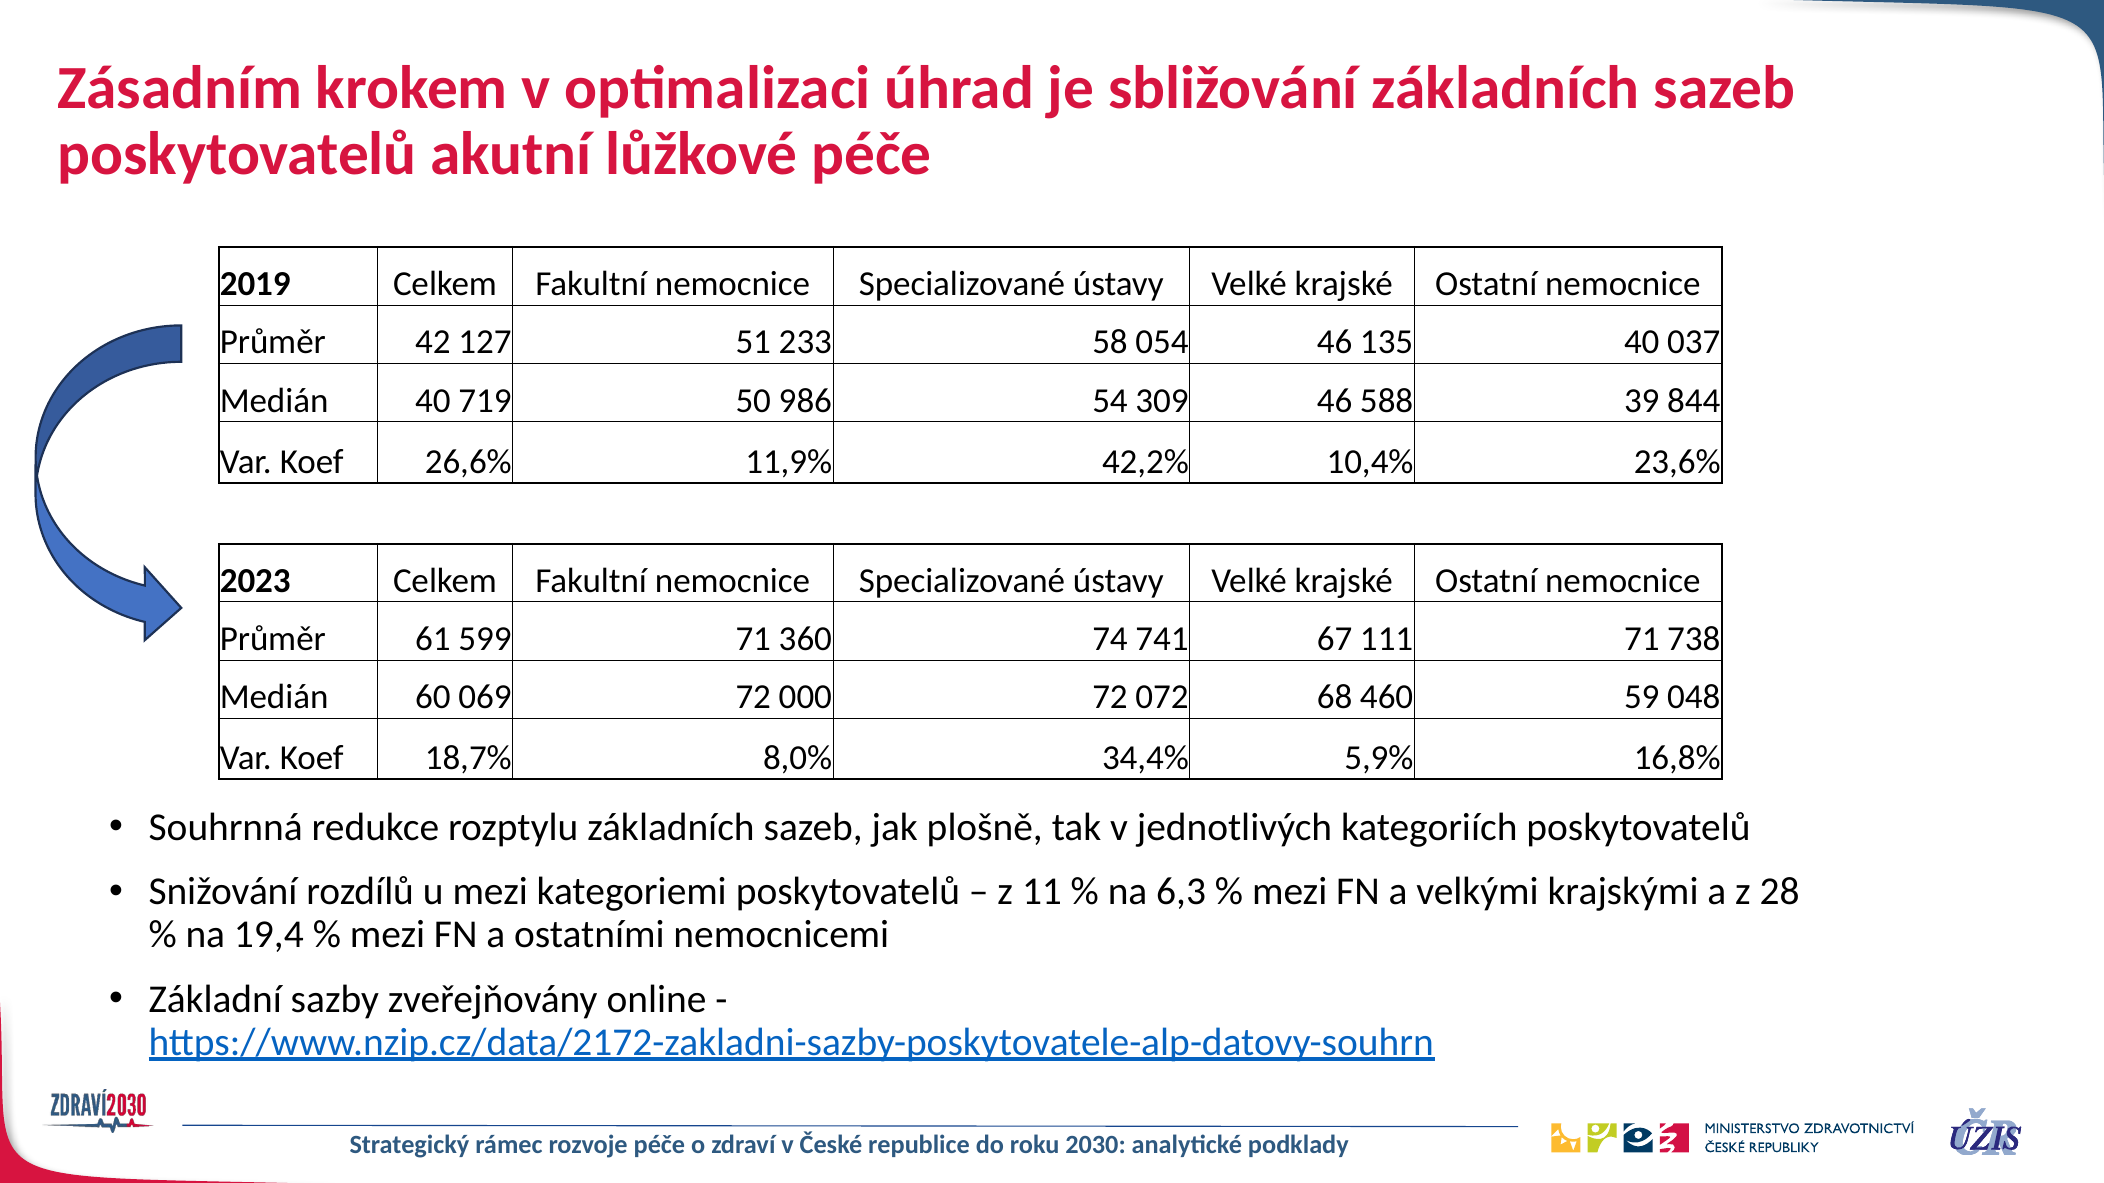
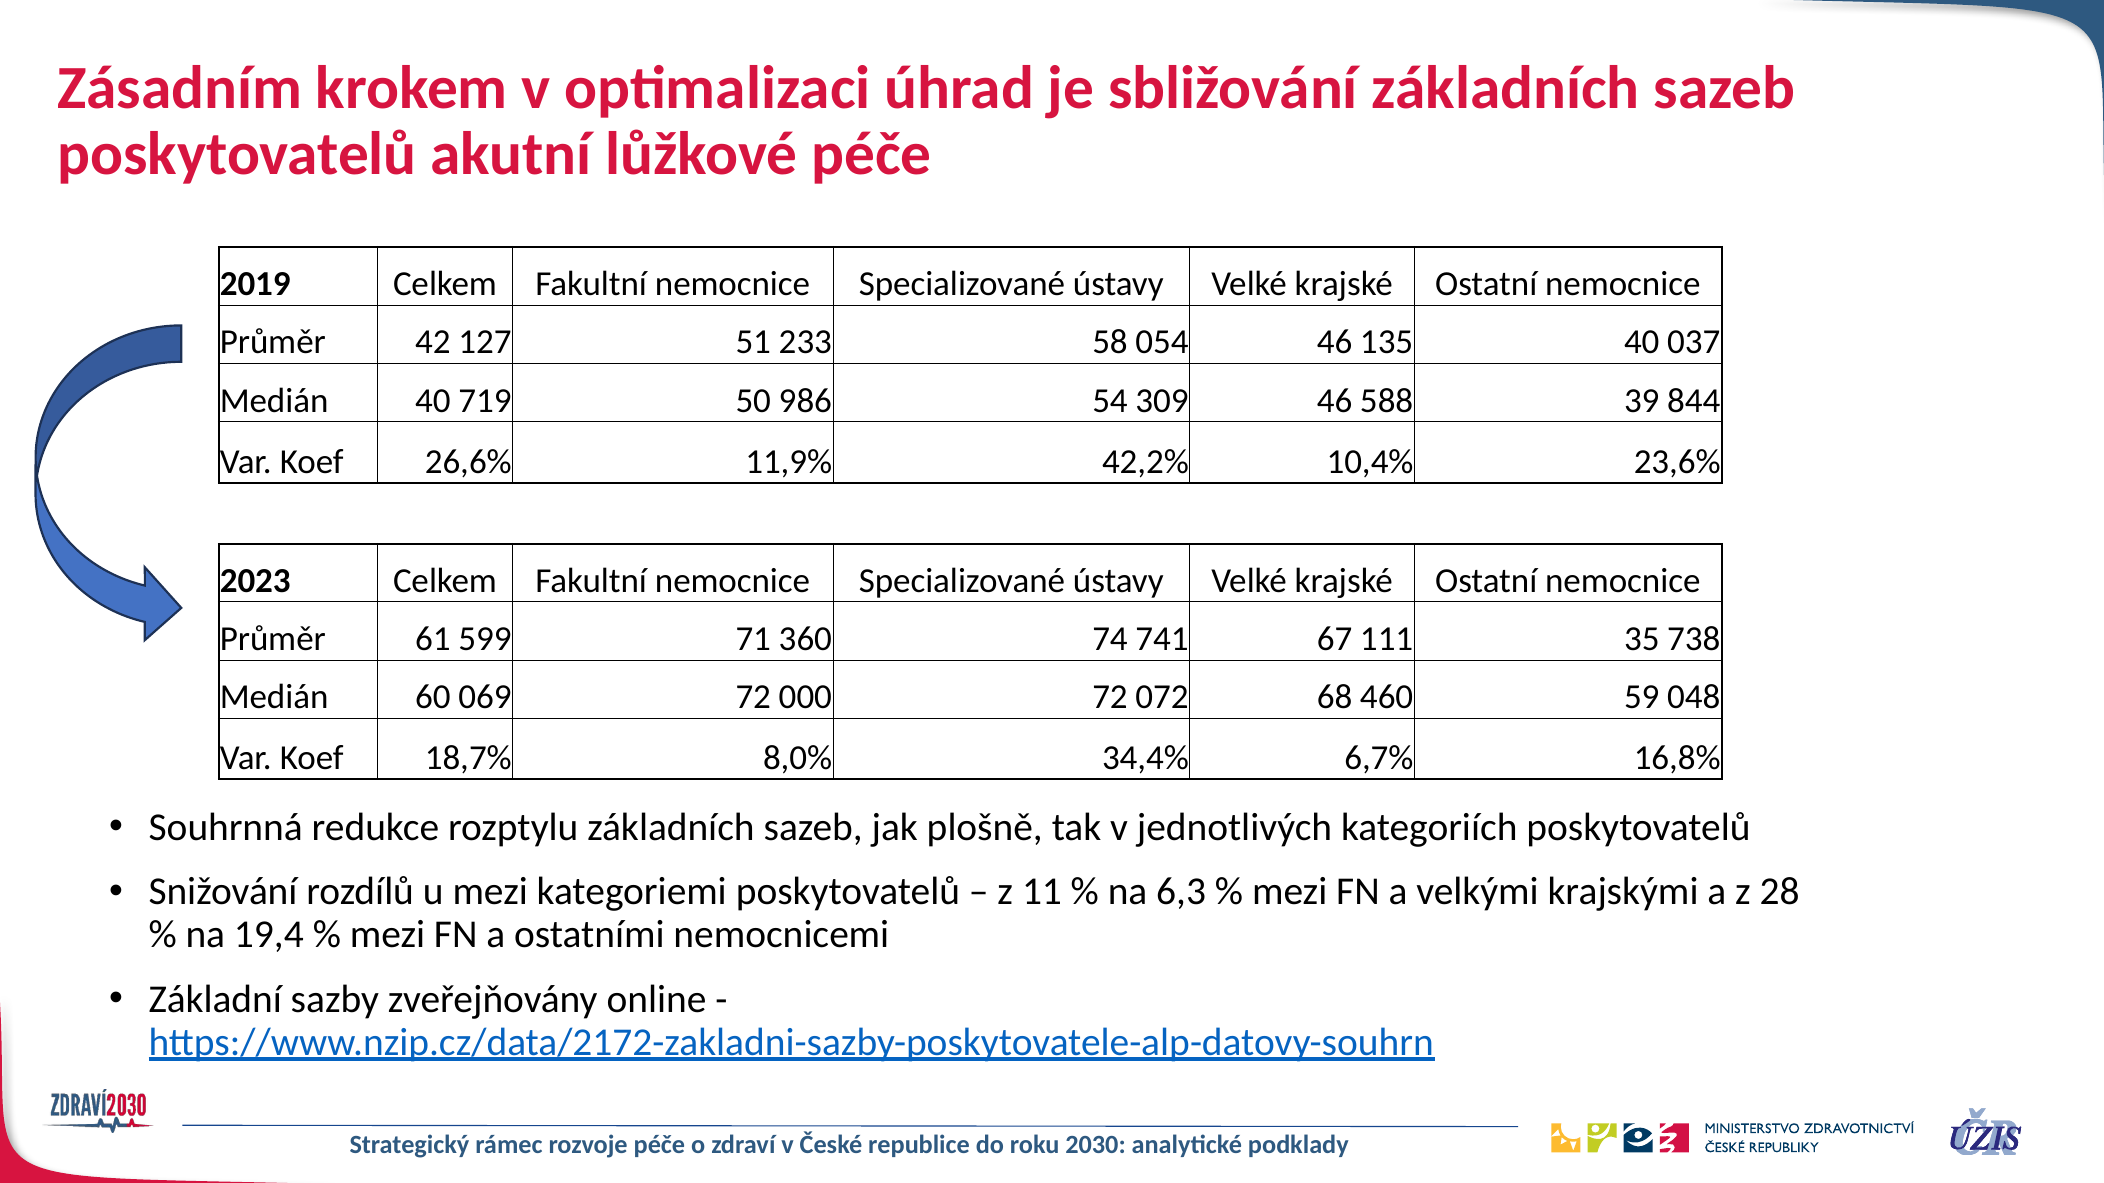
111 71: 71 -> 35 (1642, 639)
5,9%: 5,9% -> 6,7% (1379, 759)
